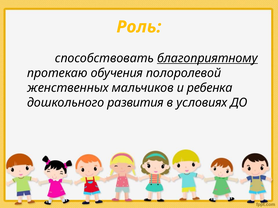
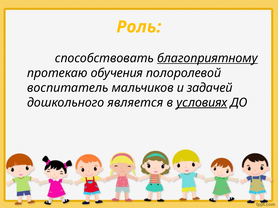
женственных: женственных -> воспитатель (68, 88)
ребенка: ребенка -> задачей (210, 88)
развития: развития -> является (135, 103)
условиях underline: none -> present (202, 103)
